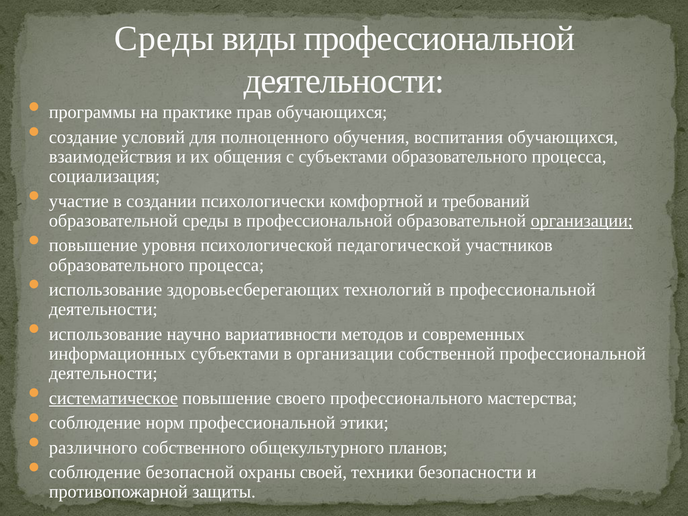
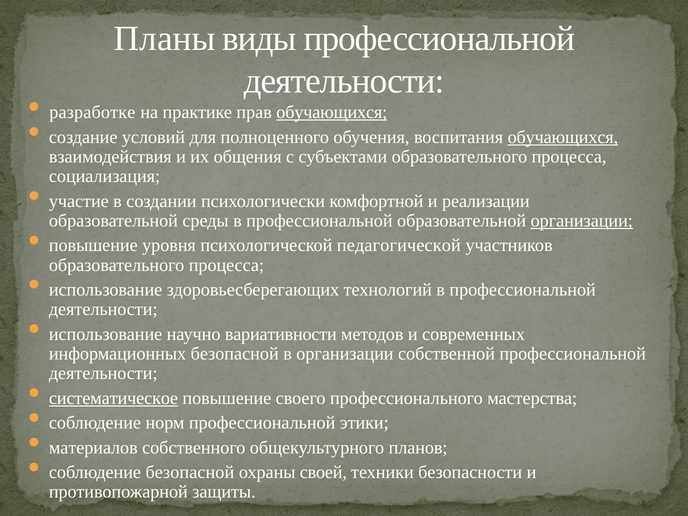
Среды: Среды -> Планы (165, 39)
программы: программы -> разработке (92, 112)
обучающихся underline: none -> present (332, 112)
обучающихся underline: none -> present (563, 137)
требований: требований -> реализации (486, 201)
информационных субъектами: субъектами -> безопасной (235, 354)
различного: различного -> материалов (93, 448)
